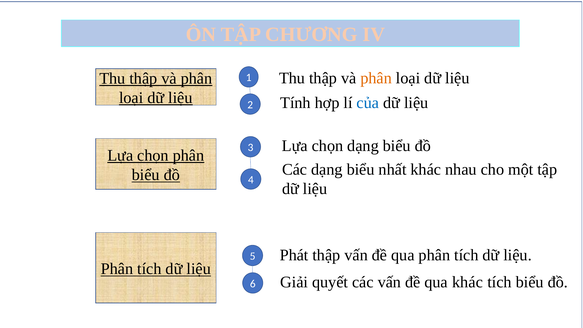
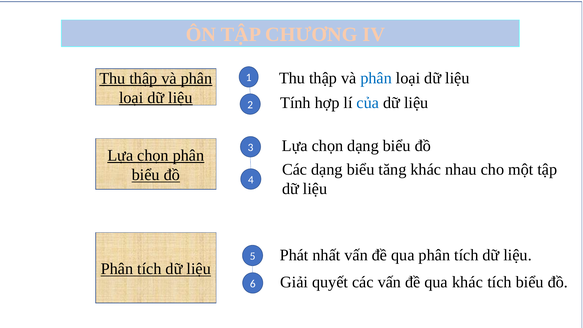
phân colour: orange -> blue (376, 78)
nhất: nhất -> tăng (393, 169)
Phát thập: thập -> nhất (326, 255)
